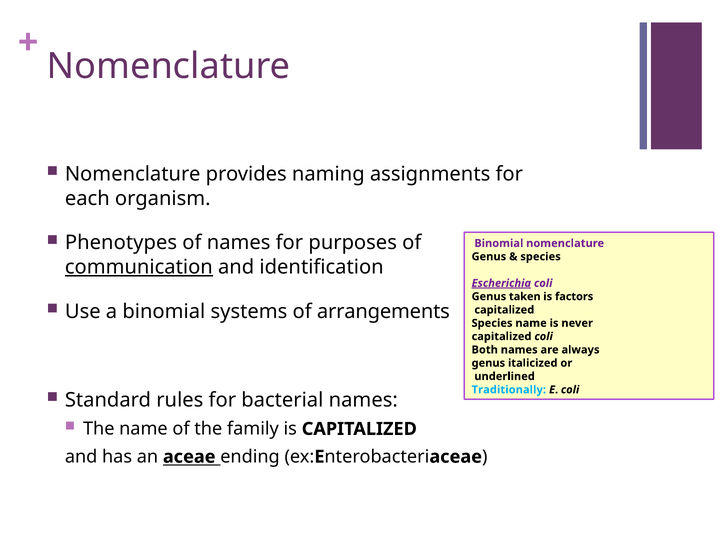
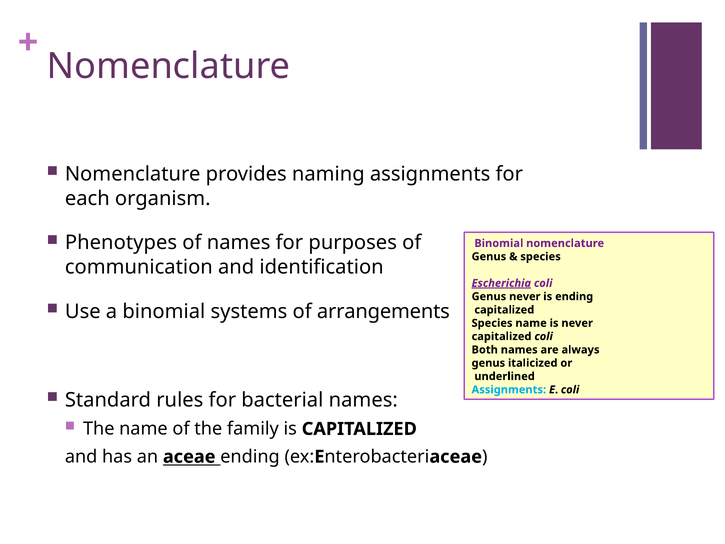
communication underline: present -> none (139, 267)
Genus taken: taken -> never (525, 296)
is factors: factors -> ending (574, 296)
Traditionally: Traditionally -> Assignments (509, 390)
